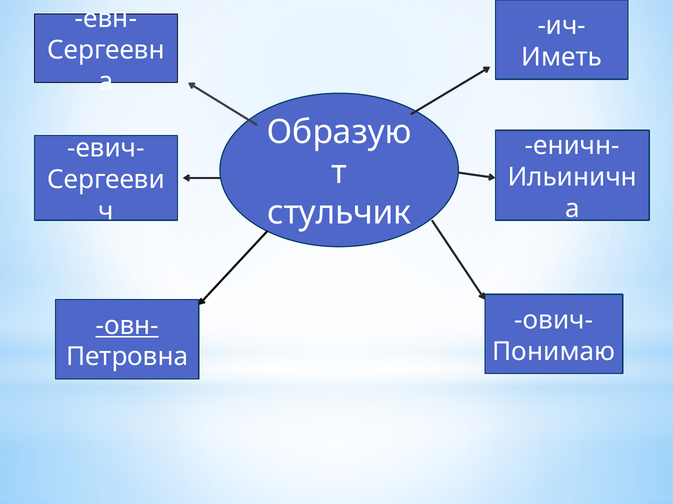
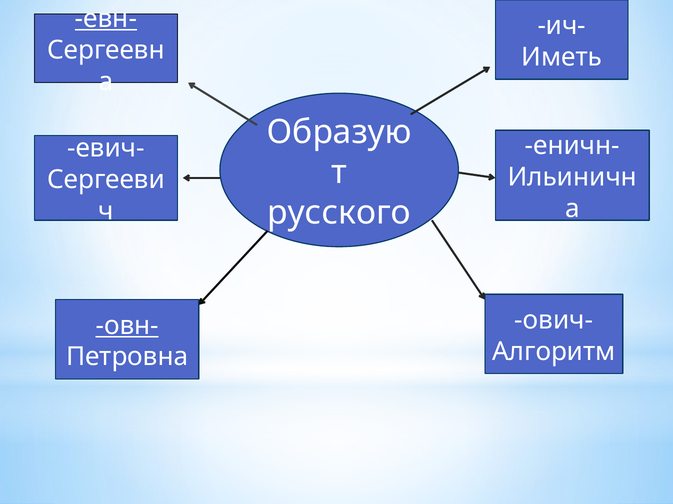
евн- underline: none -> present (106, 19)
стульчик: стульчик -> русского (339, 213)
Понимаю: Понимаю -> Алгоритм (554, 352)
